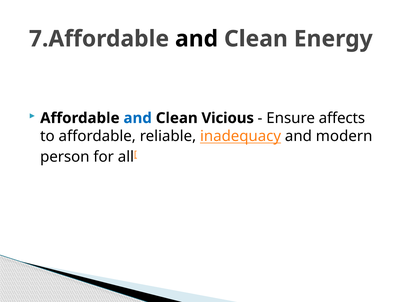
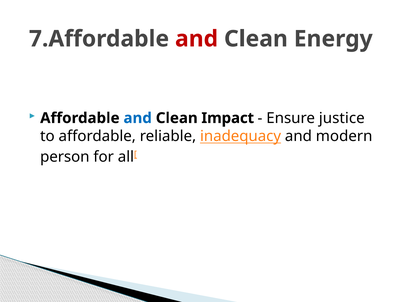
and colour: black -> red (197, 39)
Vicious: Vicious -> Impact (228, 118)
affects: affects -> justice (342, 118)
